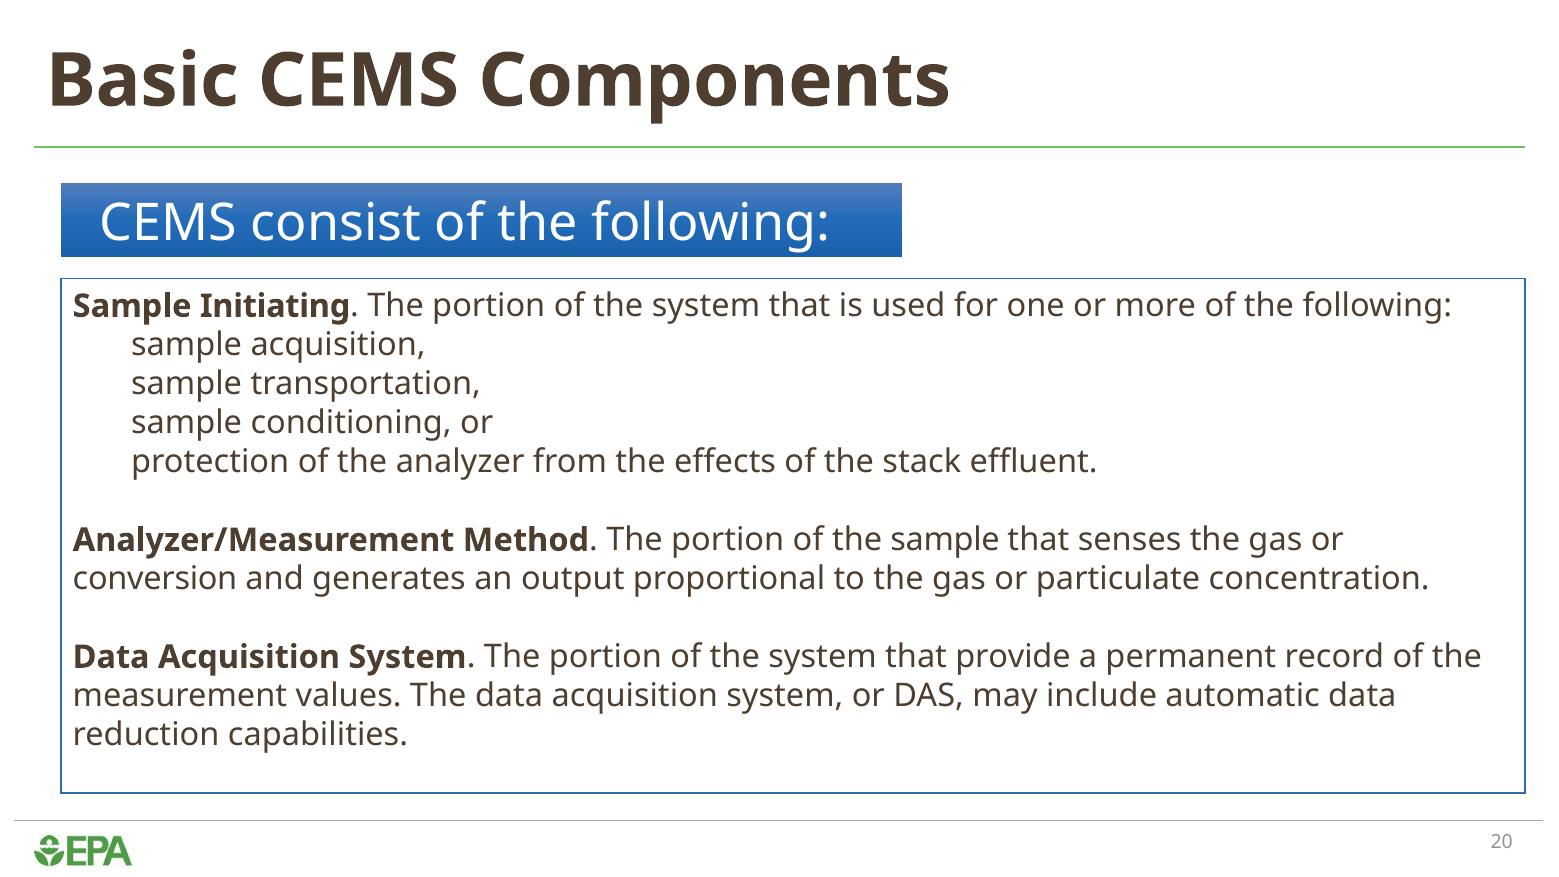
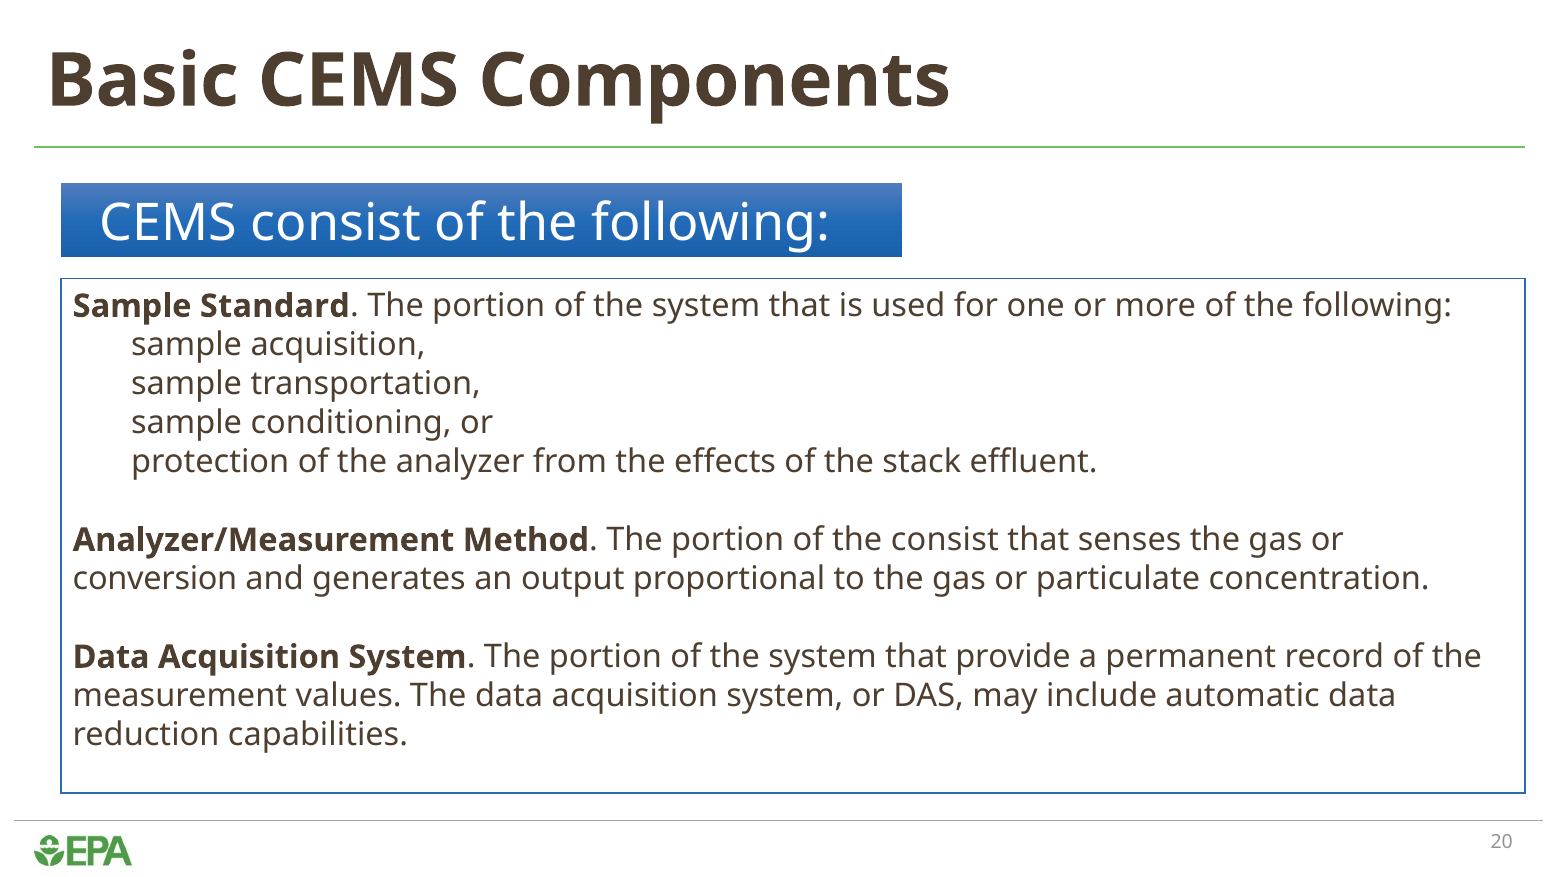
Initiating: Initiating -> Standard (275, 306)
the sample: sample -> consist (945, 540)
